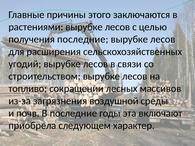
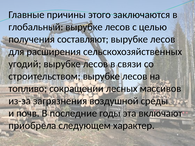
растениями: растениями -> глобальный (36, 27)
получения последние: последние -> составляют (83, 39)
